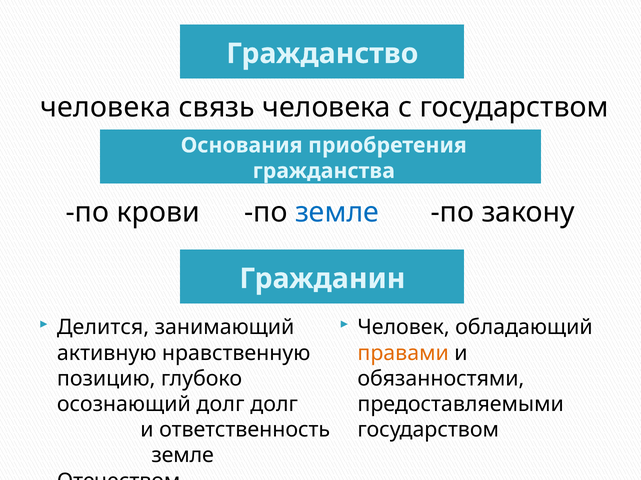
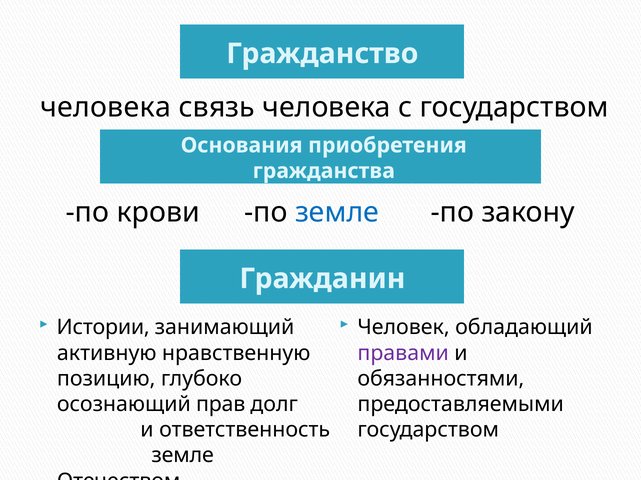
Делится: Делится -> Истории (103, 328)
правами colour: orange -> purple (403, 354)
осознающий долг: долг -> прав (221, 405)
